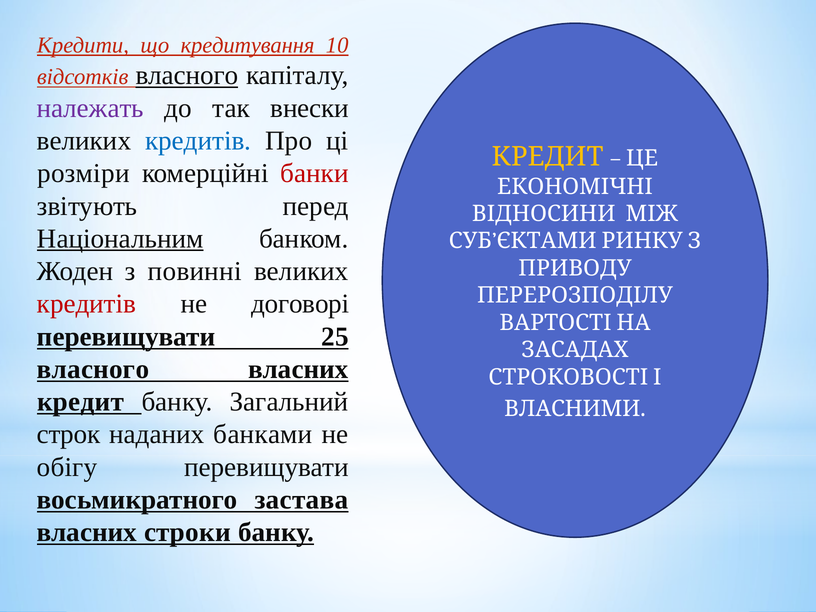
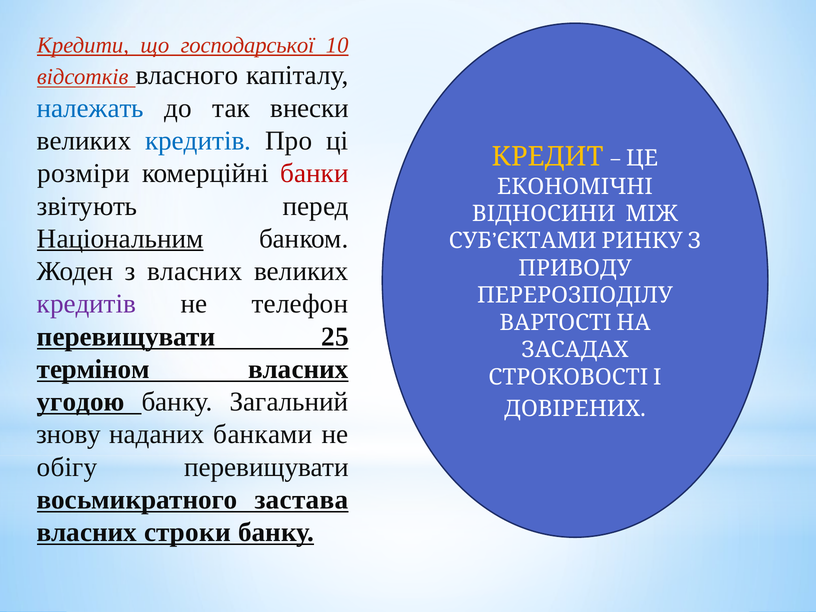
кредитування: кредитування -> господарської (248, 45)
власного underline: present -> none (187, 75)
належать colour: purple -> blue (90, 108)
з повинні: повинні -> власних (195, 271)
кредитів colour: red -> purple (87, 304)
договорі: договорі -> телефон (300, 304)
власного: власного -> терміном (93, 369)
кредит: кредит -> угодою (81, 402)
ВЛАСНИМИ: ВЛАСНИМИ -> ДОВІРЕНИХ (572, 409)
строк: строк -> знову (69, 435)
